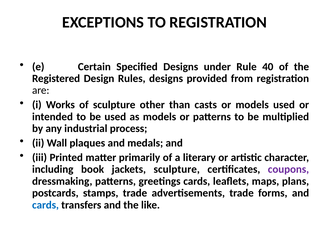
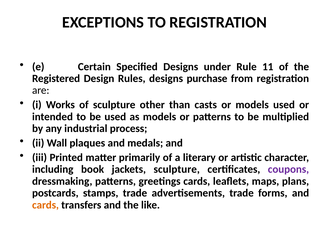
40: 40 -> 11 (268, 67)
provided: provided -> purchase (207, 78)
cards colour: blue -> orange (45, 205)
